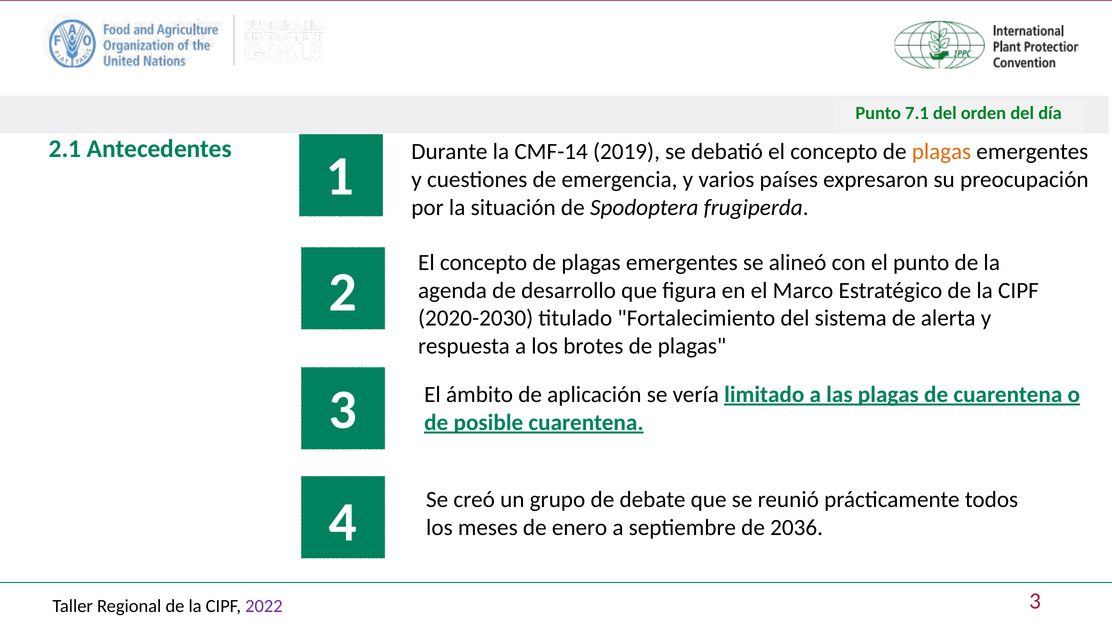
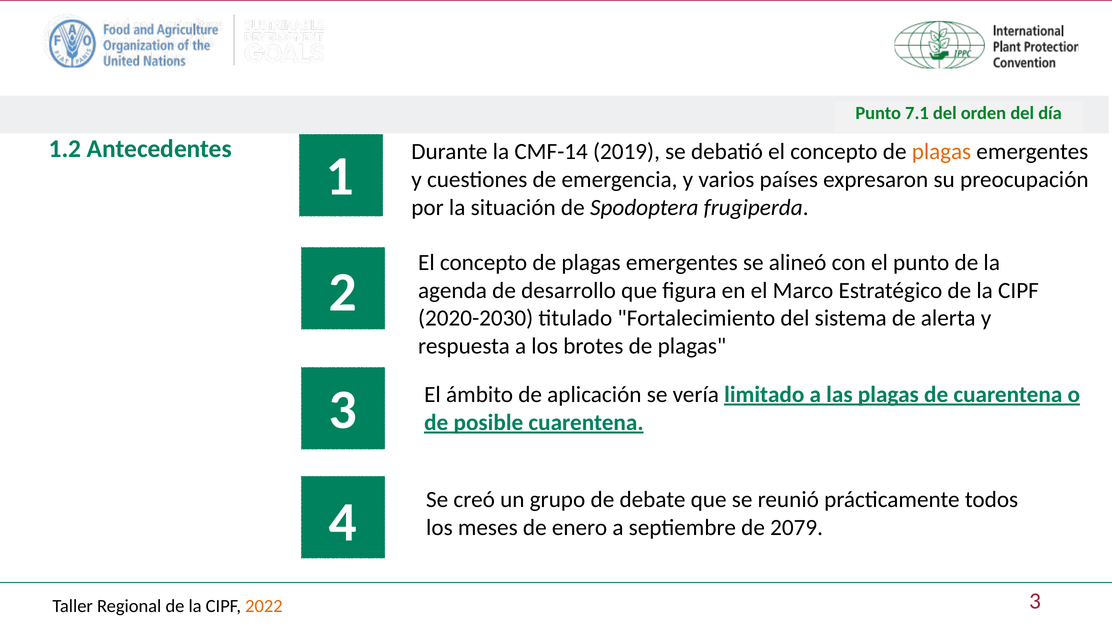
2.1: 2.1 -> 1.2 (65, 149)
2036: 2036 -> 2079 (797, 527)
2022 colour: purple -> orange (264, 606)
